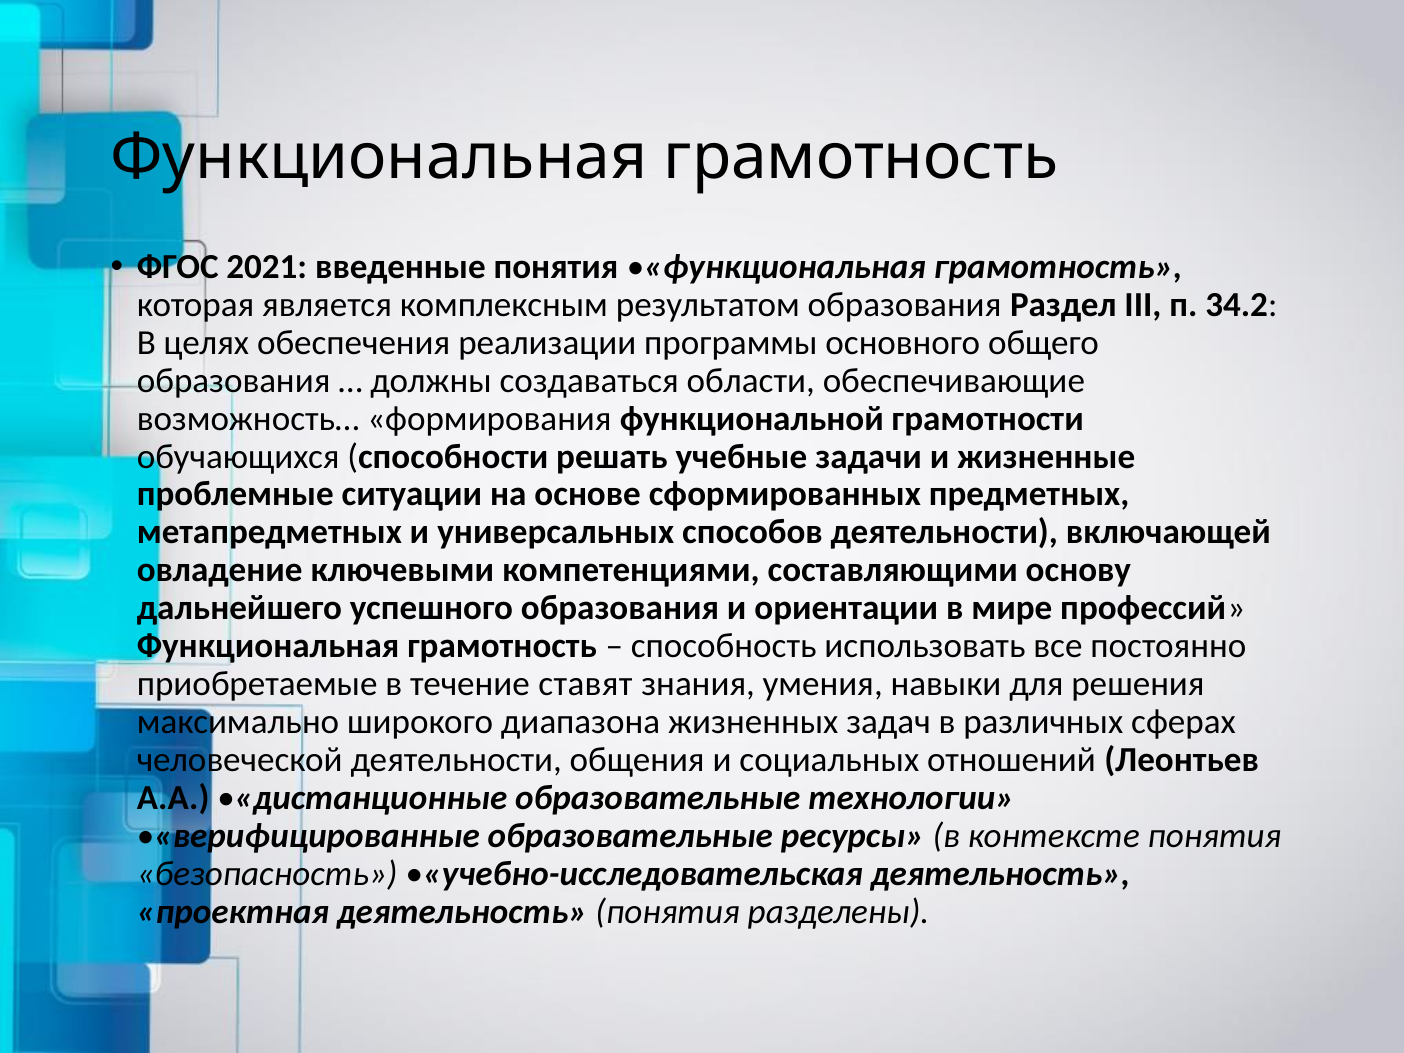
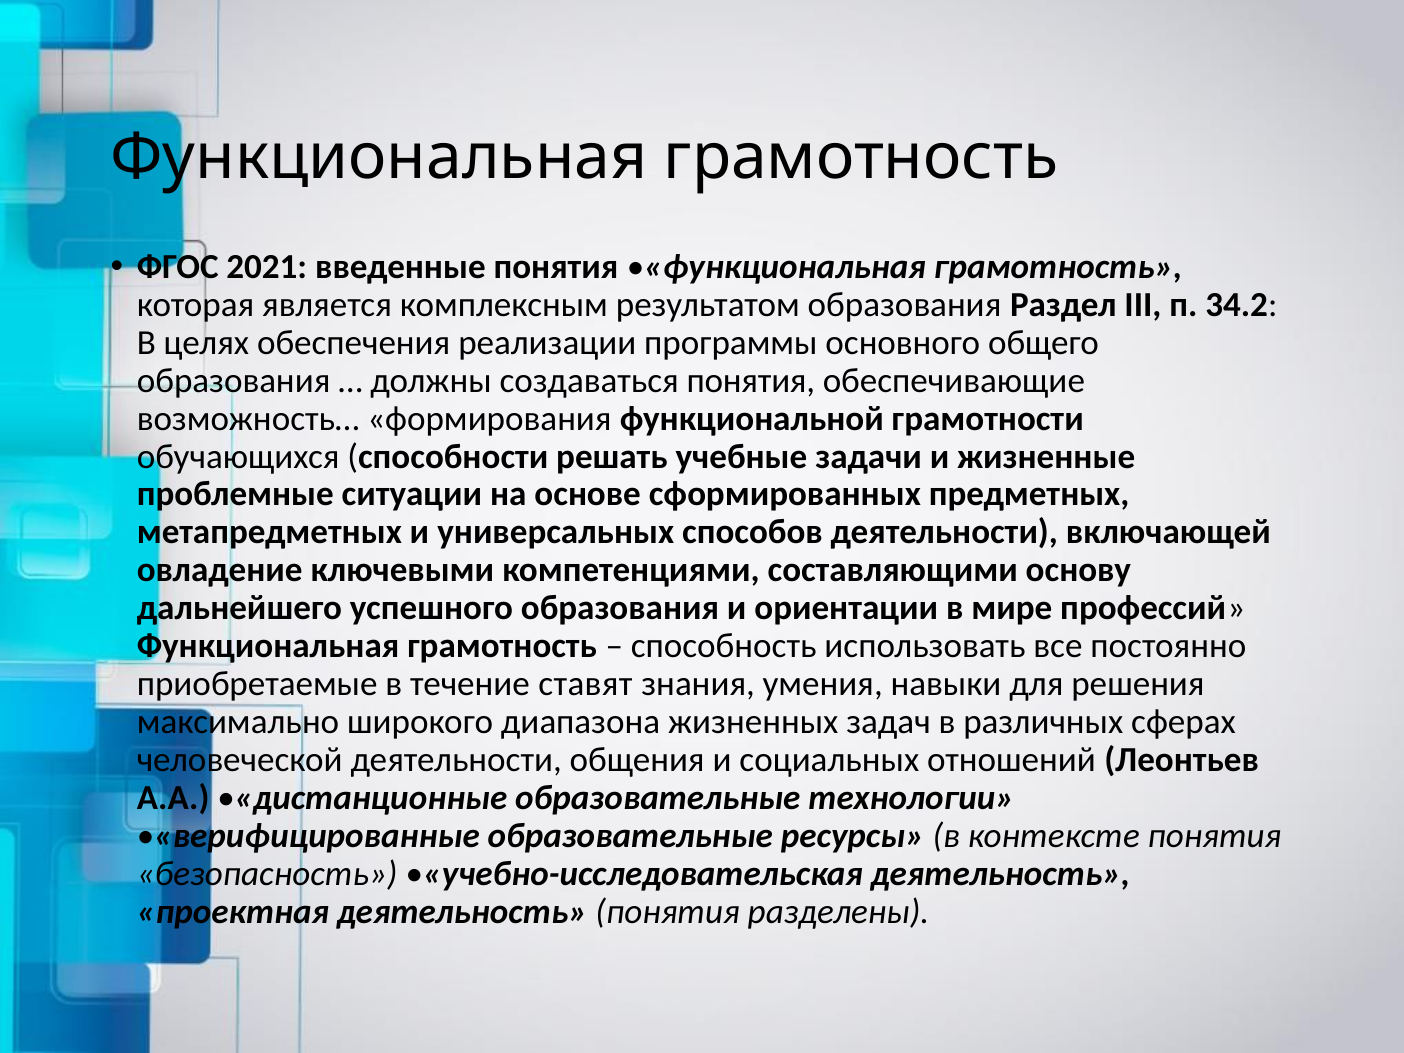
создаваться области: области -> понятия (751, 381)
